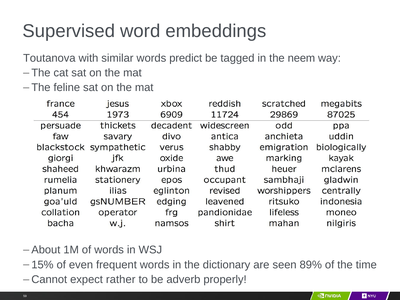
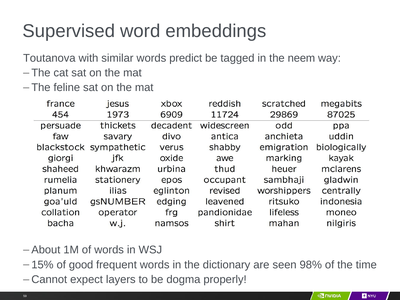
even: even -> good (81, 265)
89%: 89% -> 98% (311, 265)
rather: rather -> layers (121, 279)
adverb: adverb -> dogma (183, 279)
